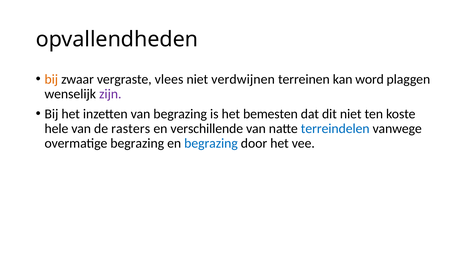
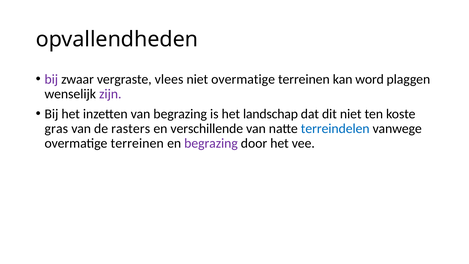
bij colour: orange -> purple (51, 79)
niet verdwijnen: verdwijnen -> overmatige (243, 79)
bemesten: bemesten -> landschap (271, 114)
hele: hele -> gras (56, 129)
begrazing: begrazing -> terreinen (137, 143)
begrazing colour: blue -> purple (211, 143)
